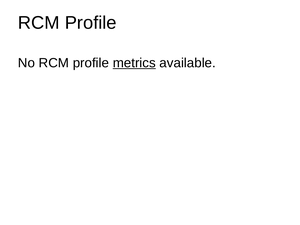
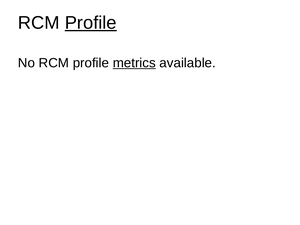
Profile underline: none -> present (91, 23)
